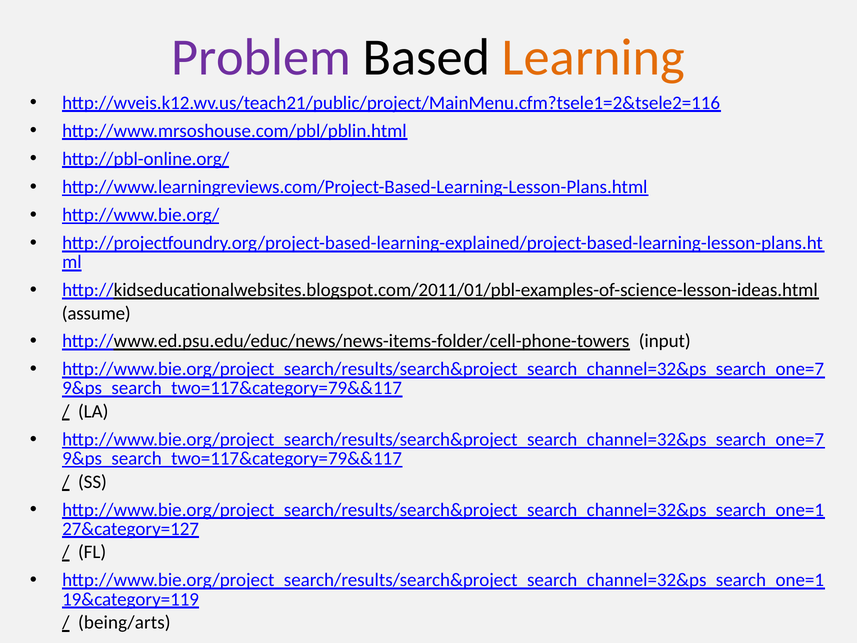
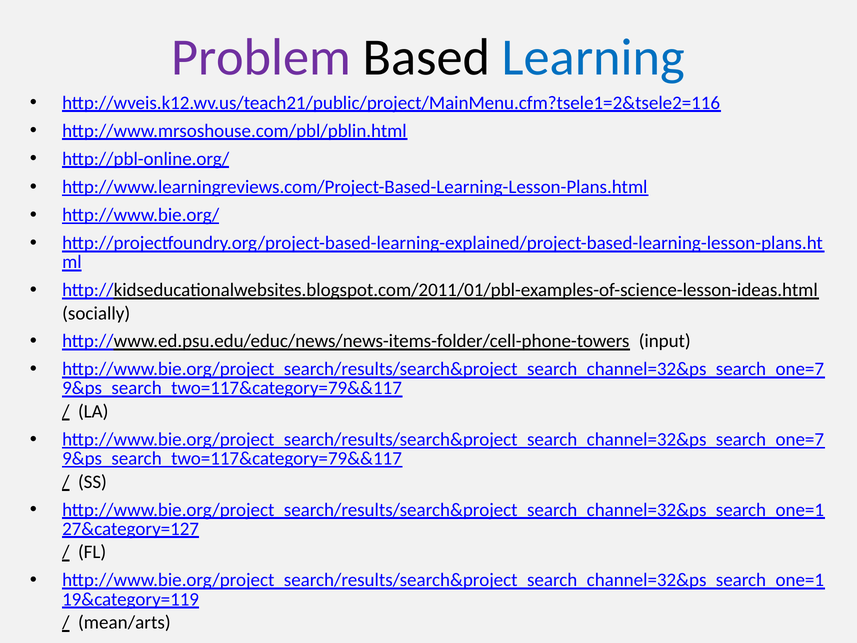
Learning colour: orange -> blue (593, 57)
assume: assume -> socially (96, 313)
being/arts: being/arts -> mean/arts (124, 622)
